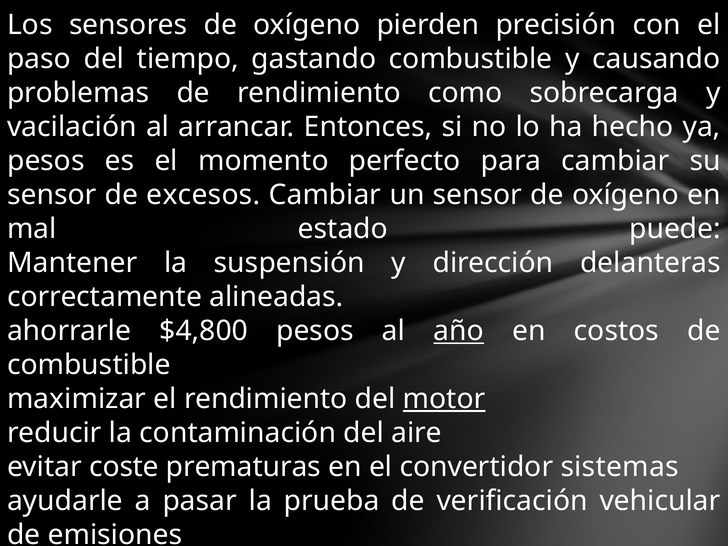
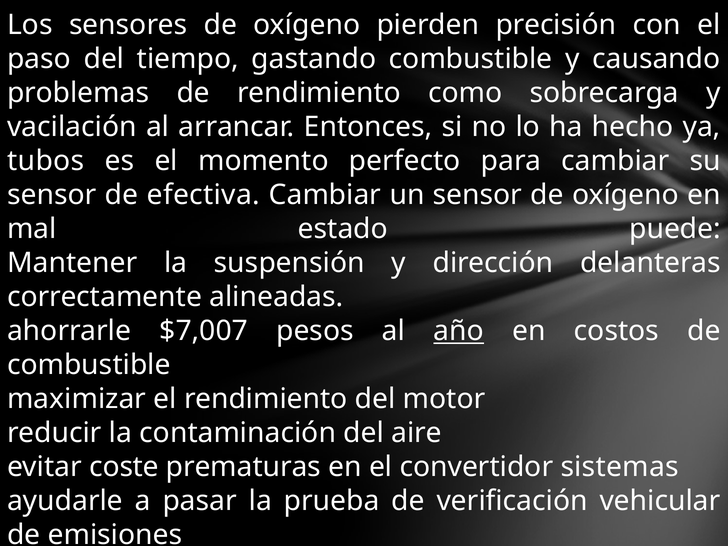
pesos: pesos -> tubos (46, 161)
excesos: excesos -> efectiva (203, 195)
$4,800: $4,800 -> $7,007 (204, 331)
motor underline: present -> none (444, 399)
